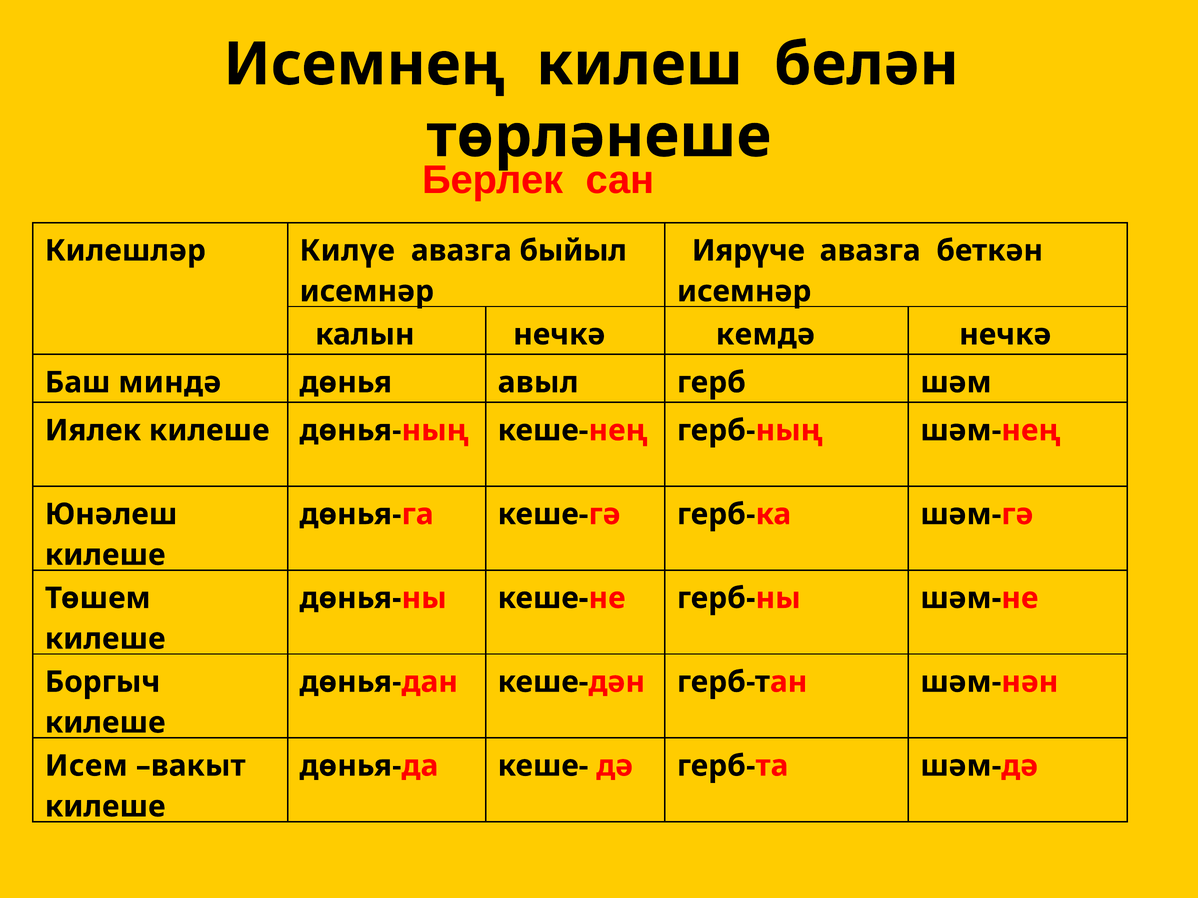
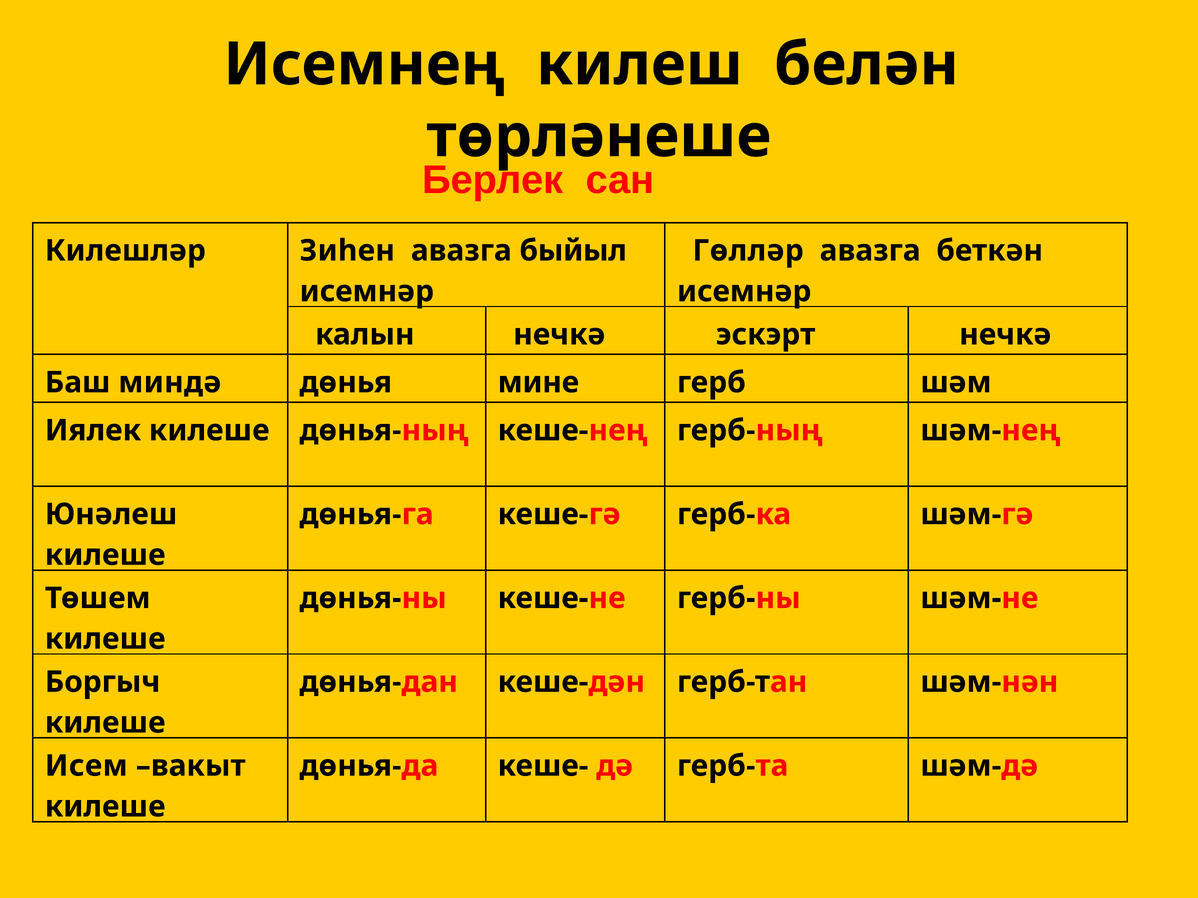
Килүе: Килүе -> Зиһен (347, 251)
Иярүче: Иярүче -> Гөлләр (748, 251)
кемдә: кемдә -> эскэрт (766, 335)
авыл: авыл -> мине (538, 383)
